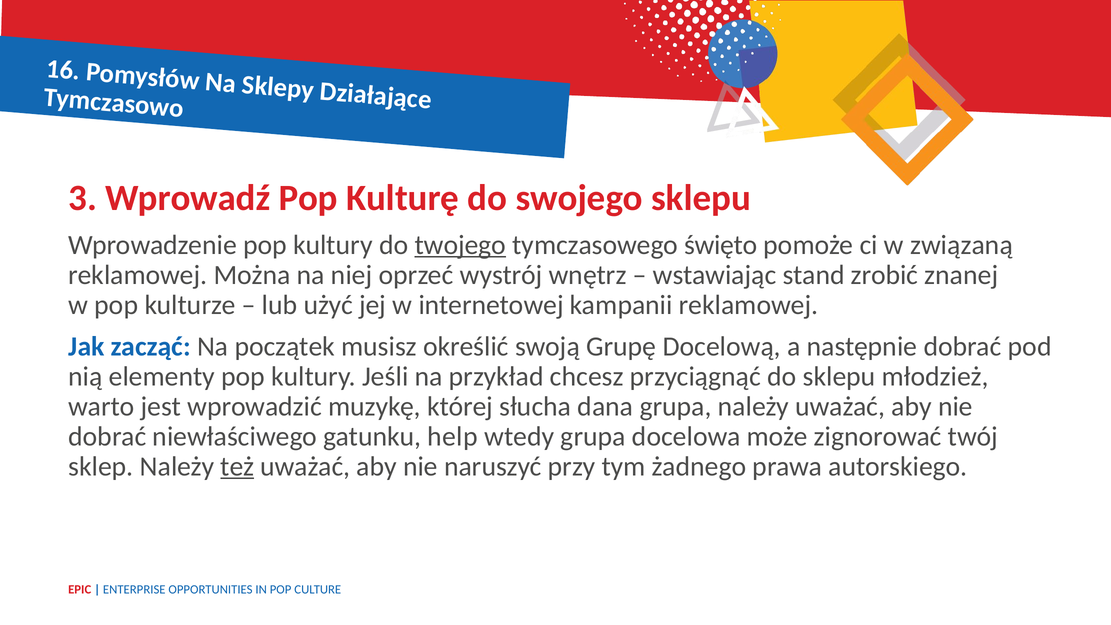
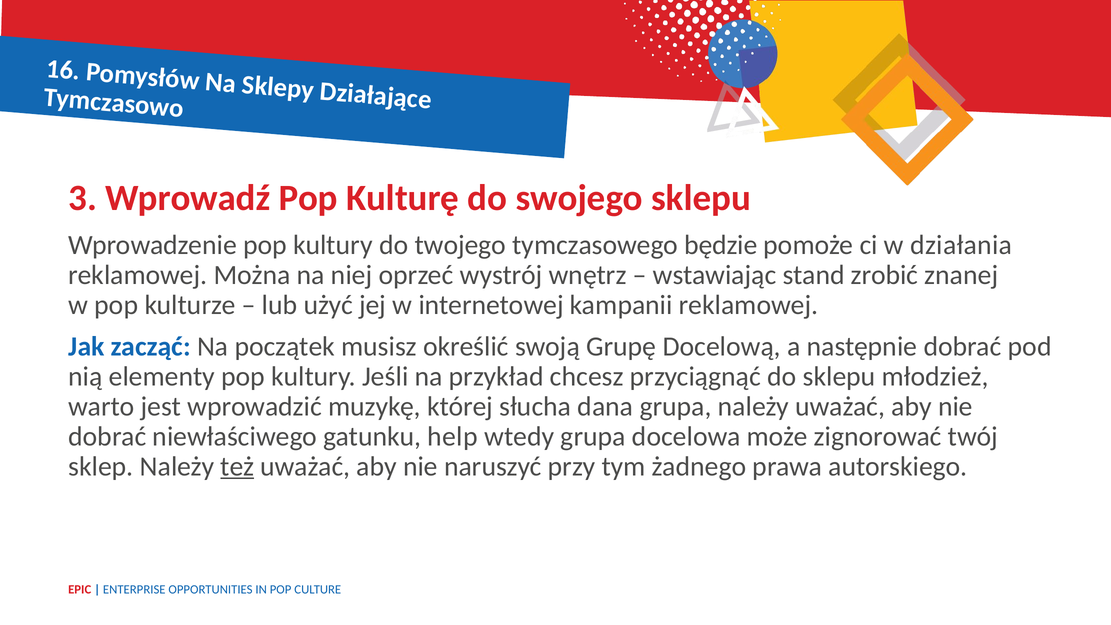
twojego underline: present -> none (460, 245)
święto: święto -> będzie (721, 245)
związaną: związaną -> działania (961, 245)
